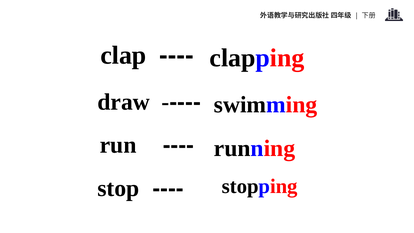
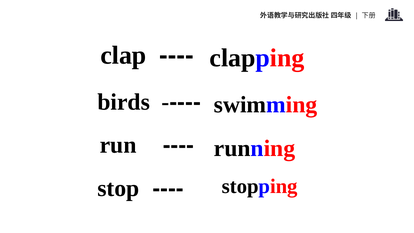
draw: draw -> birds (124, 102)
